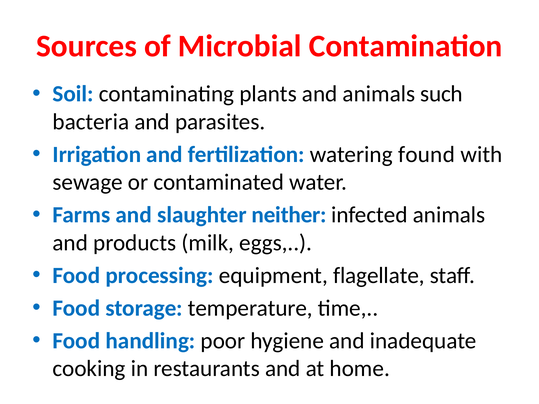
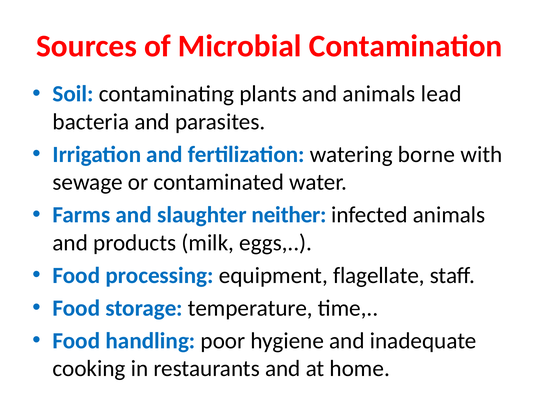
such: such -> lead (441, 94)
found: found -> borne (426, 155)
